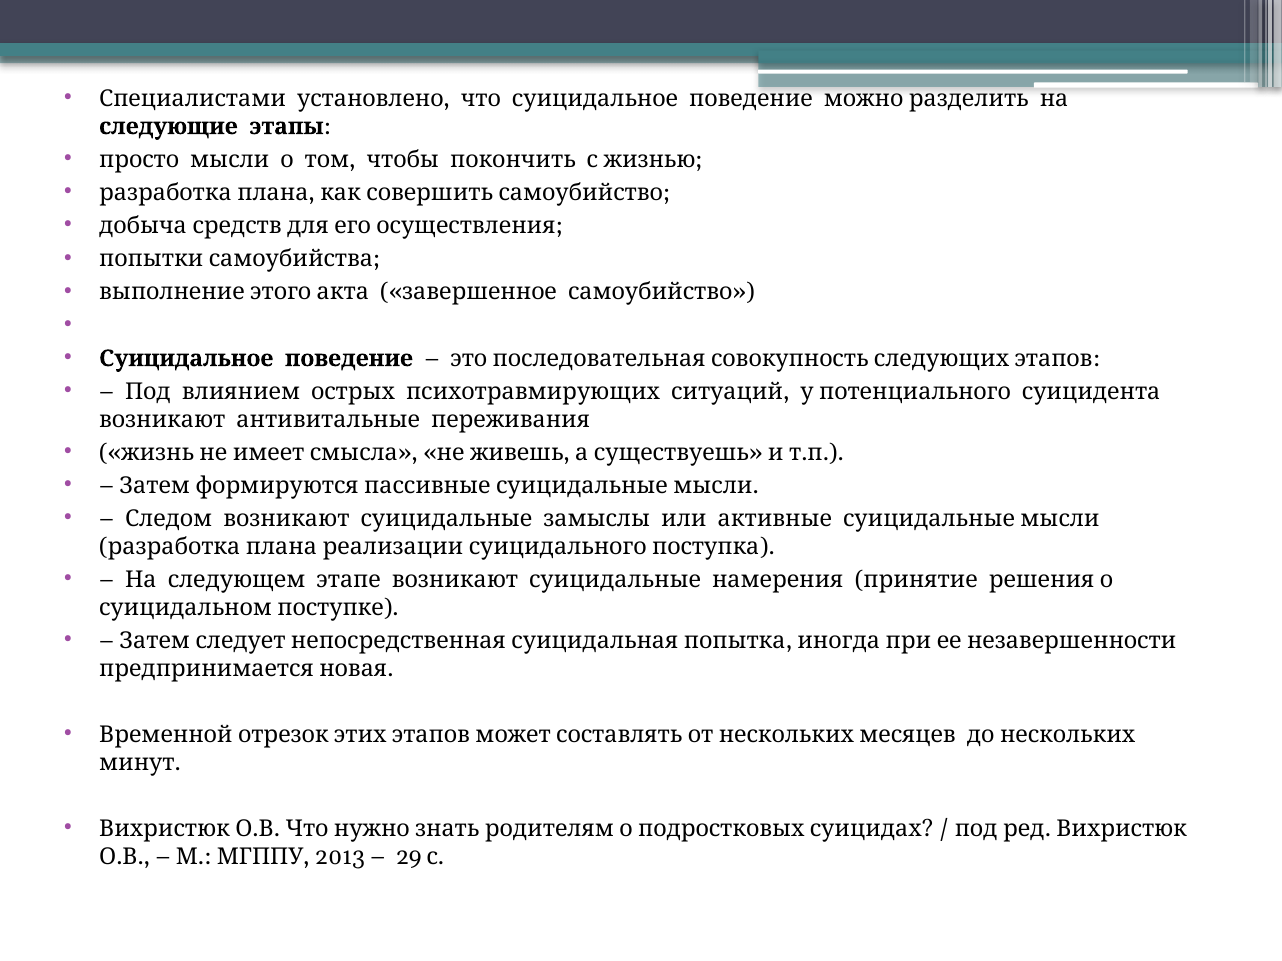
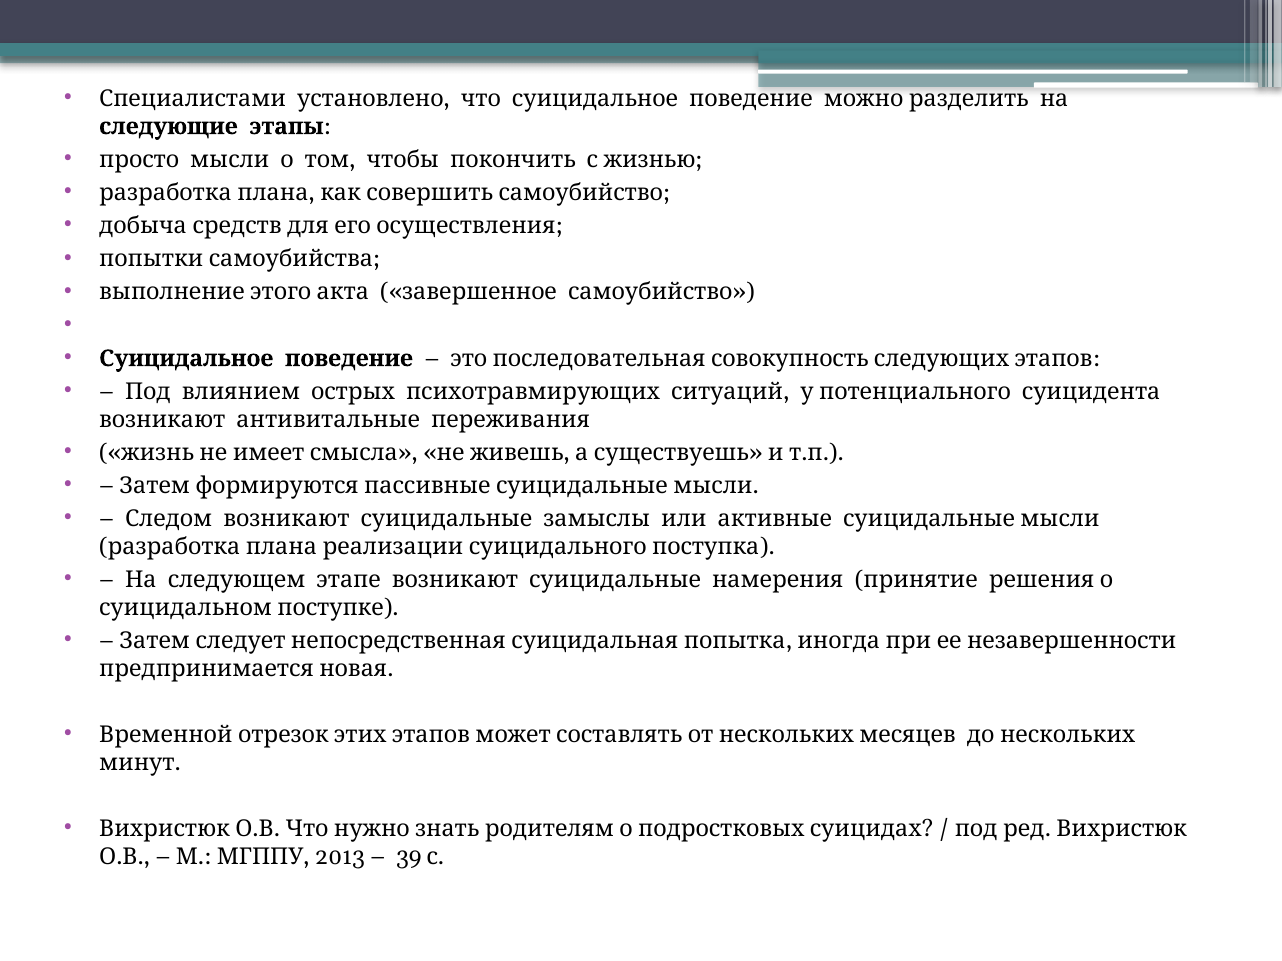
29: 29 -> 39 (409, 857)
